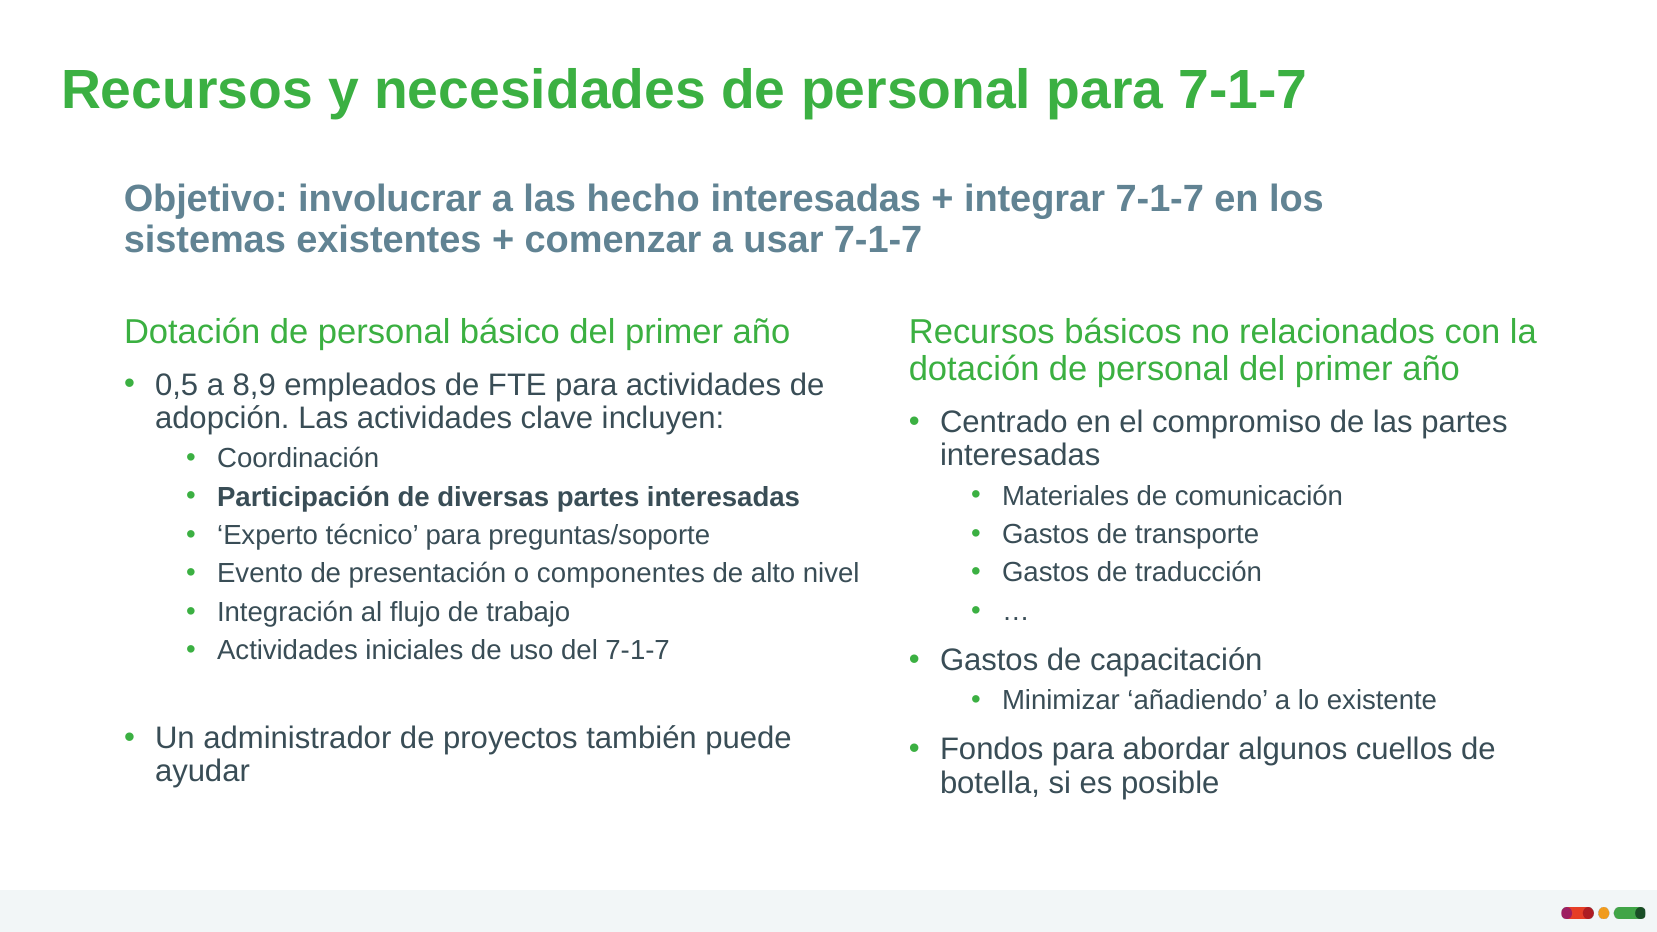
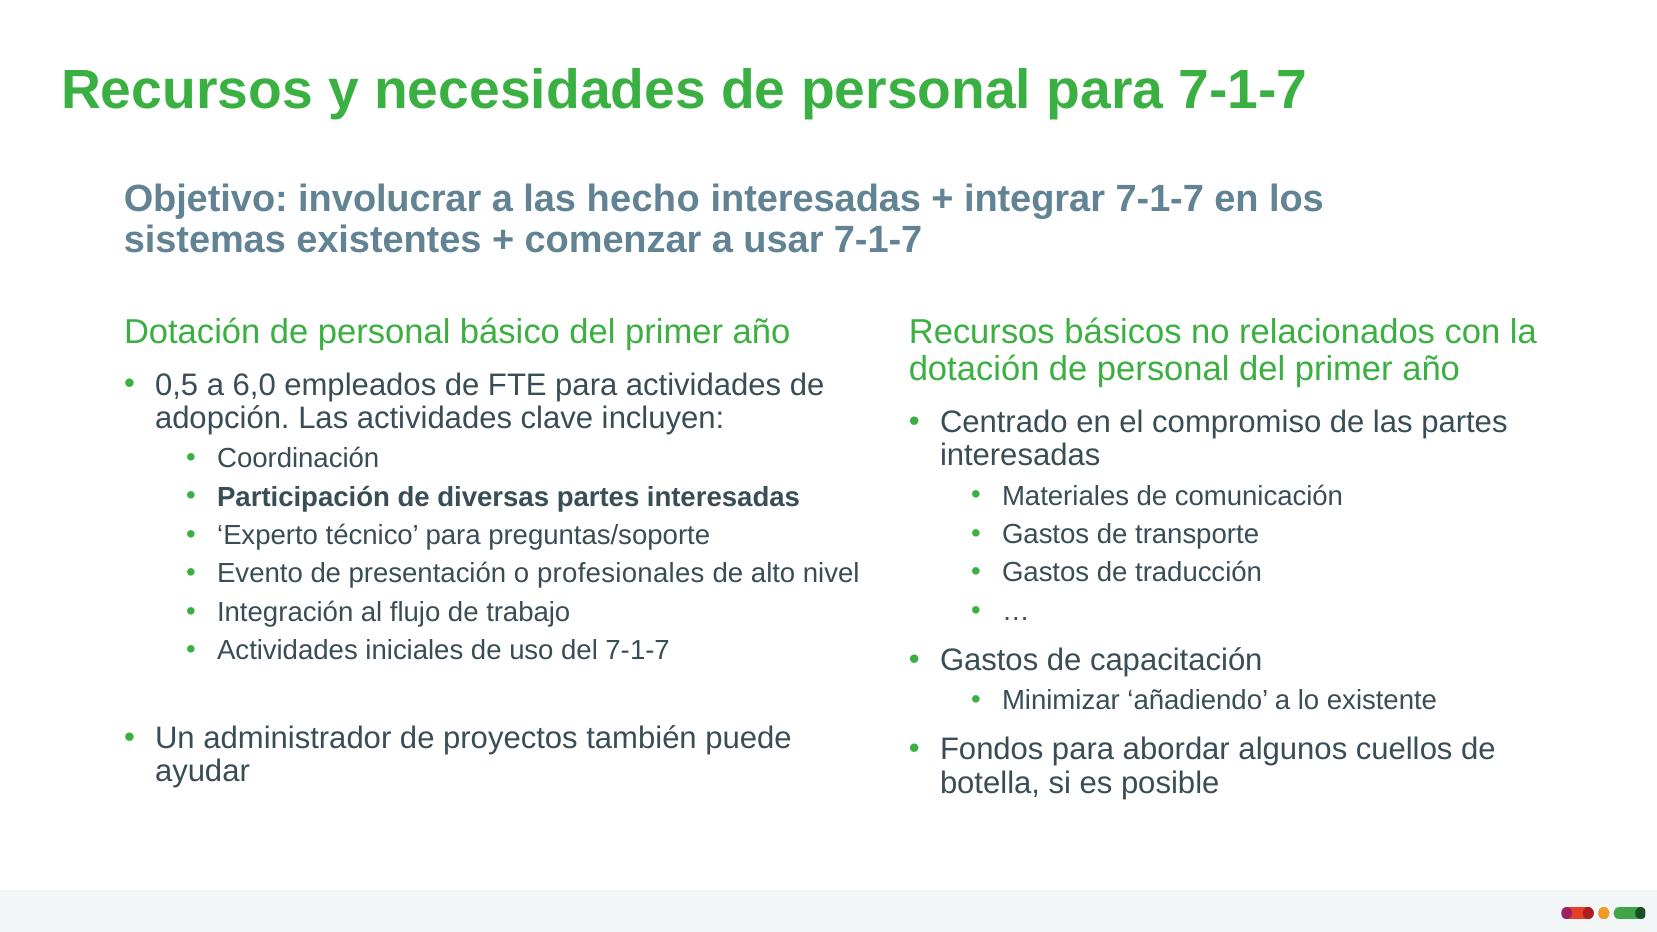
8,9: 8,9 -> 6,0 (254, 385)
componentes: componentes -> profesionales (621, 574)
